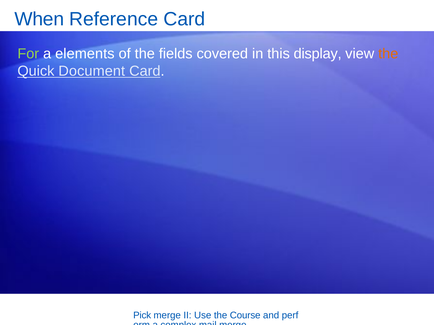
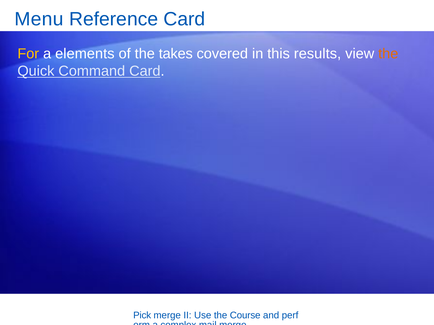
When: When -> Menu (39, 19)
For colour: light green -> yellow (28, 54)
fields: fields -> takes (176, 54)
display: display -> results (317, 54)
Document: Document -> Command (92, 71)
